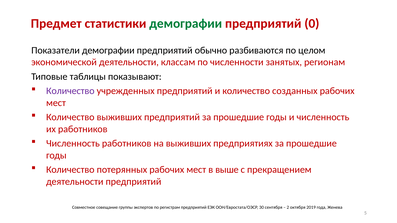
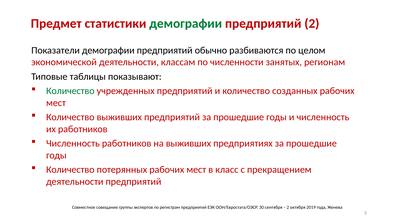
предприятий 0: 0 -> 2 (312, 24)
Количество colour: purple -> green (70, 91)
выше: выше -> класс (227, 170)
